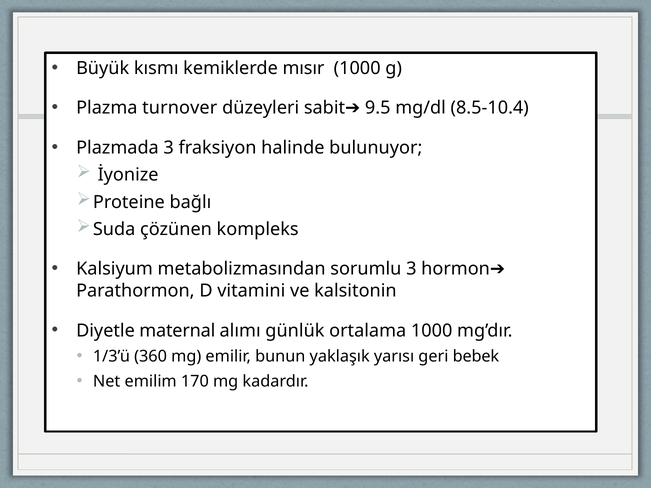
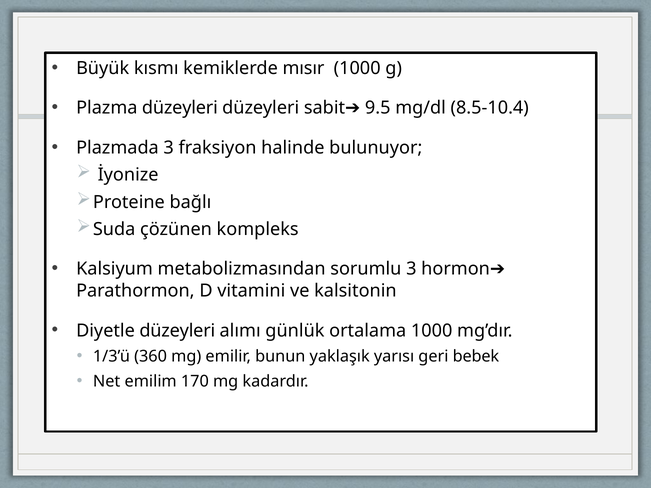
Plazma turnover: turnover -> düzeyleri (180, 108)
Diyetle maternal: maternal -> düzeyleri (177, 331)
